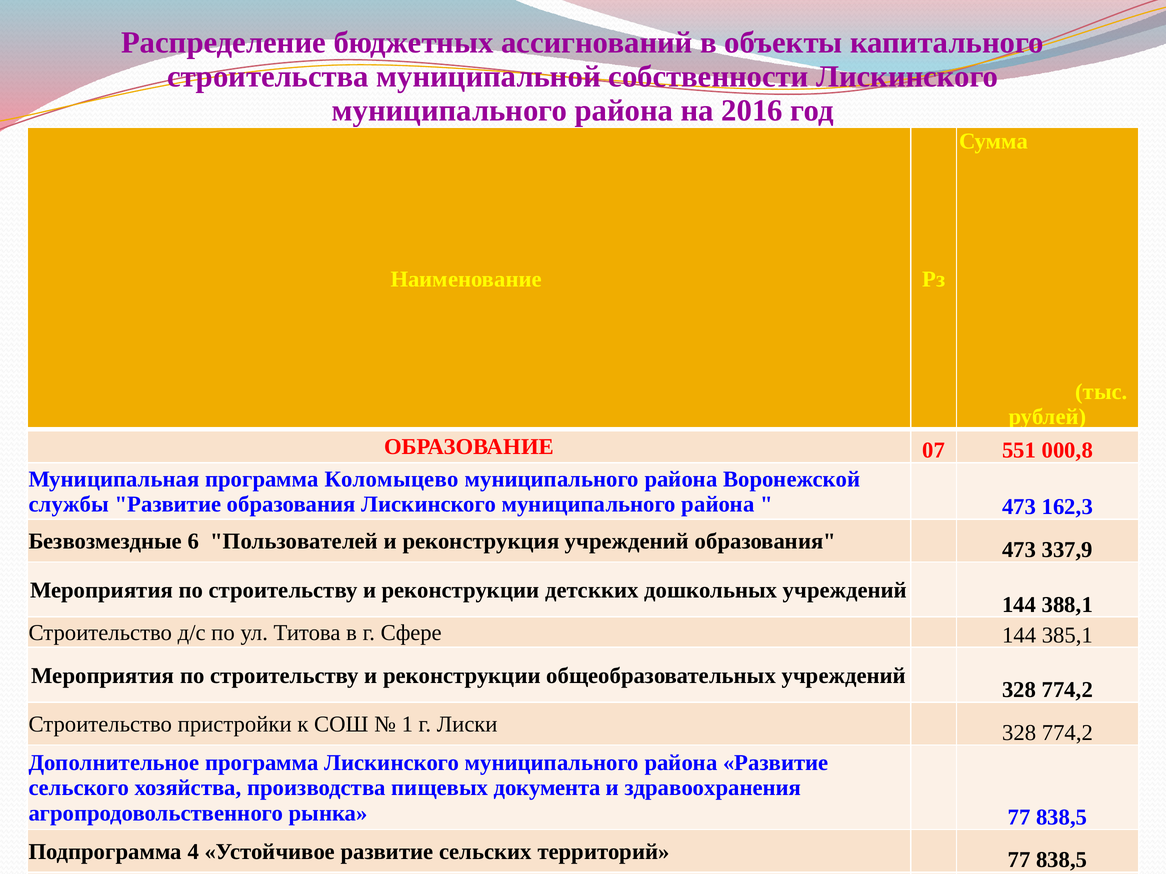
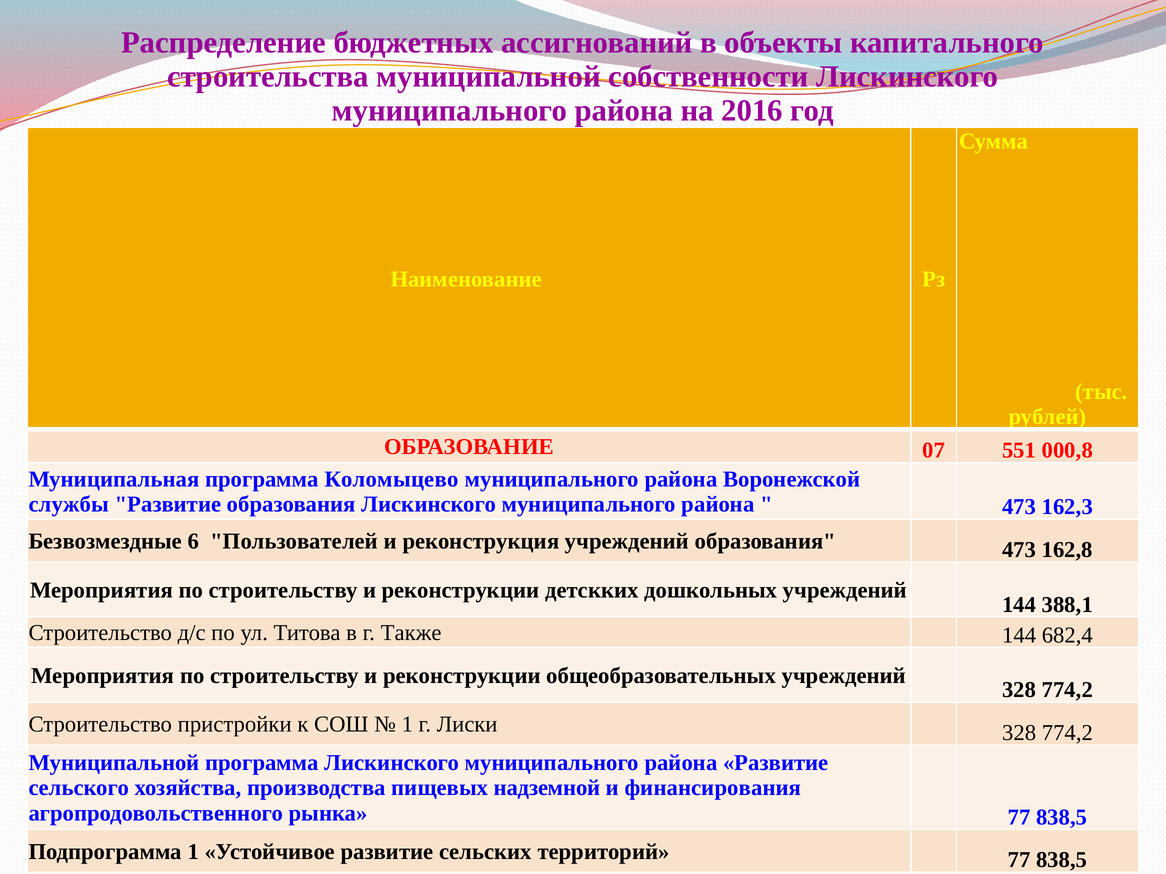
337,9: 337,9 -> 162,8 (1067, 550)
Сфере: Сфере -> Также (411, 633)
385,1: 385,1 -> 682,4 (1067, 635)
Дополнительное: Дополнительное -> Муниципальной (114, 763)
документа: документа -> надземной (547, 788)
здравоохранения: здравоохранения -> финансирования (713, 788)
Подпрограмма 4: 4 -> 1 (193, 852)
